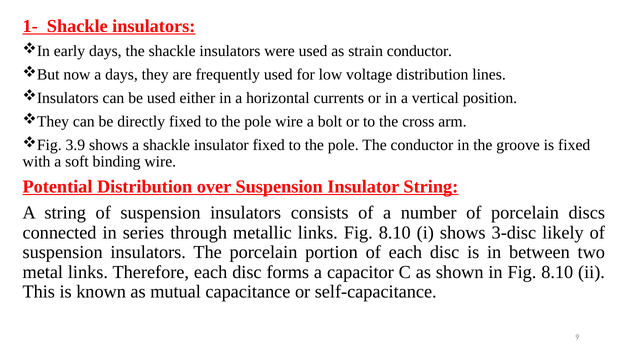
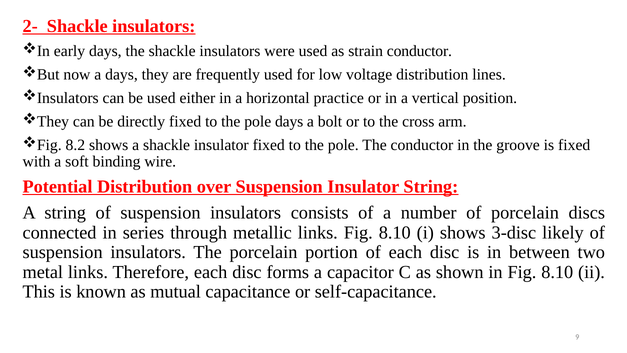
1-: 1- -> 2- (30, 26)
currents: currents -> practice (339, 98)
pole wire: wire -> days (289, 121)
3.9: 3.9 -> 8.2 (75, 145)
